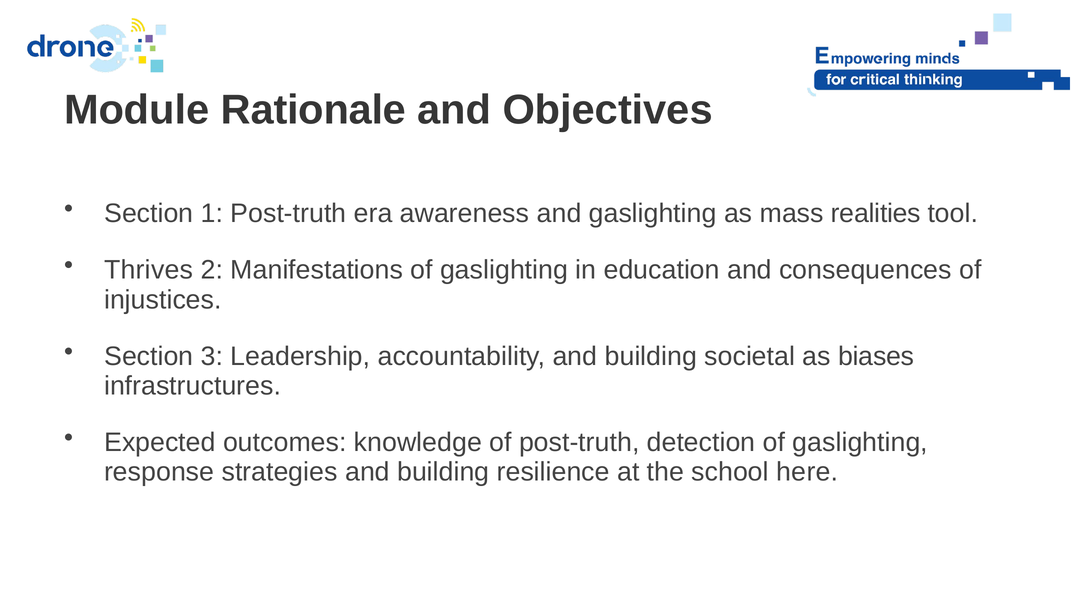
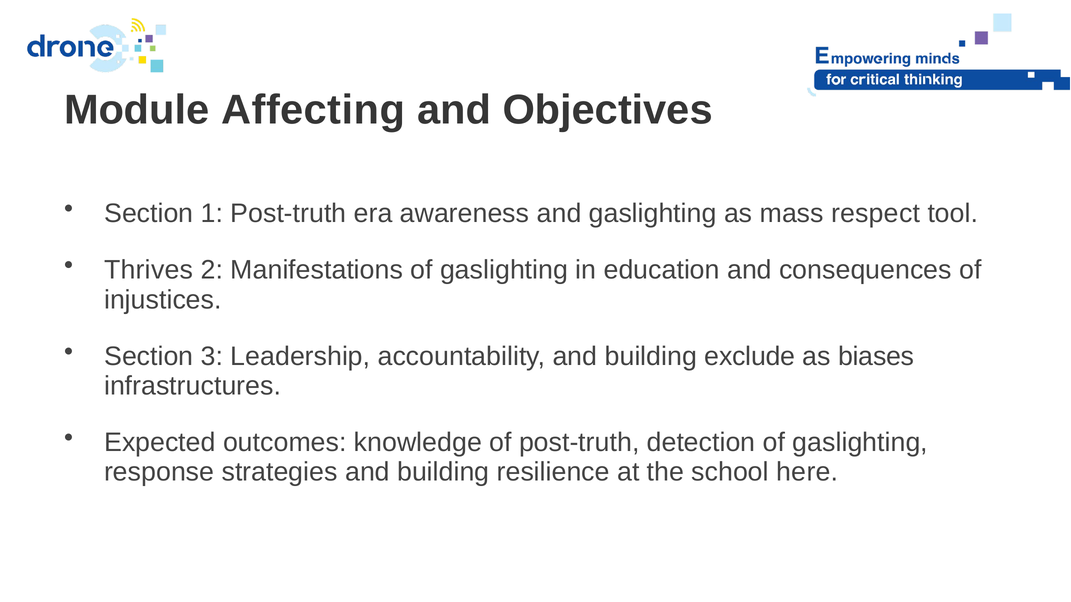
Rationale: Rationale -> Affecting (313, 110)
realities: realities -> respect (876, 214)
societal: societal -> exclude (750, 356)
